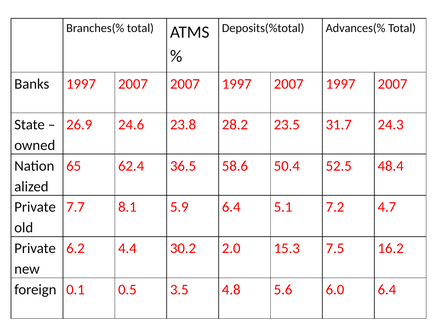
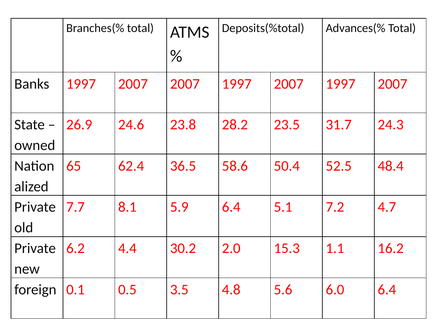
7.5: 7.5 -> 1.1 (335, 248)
